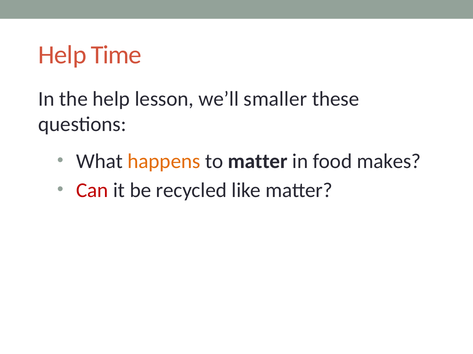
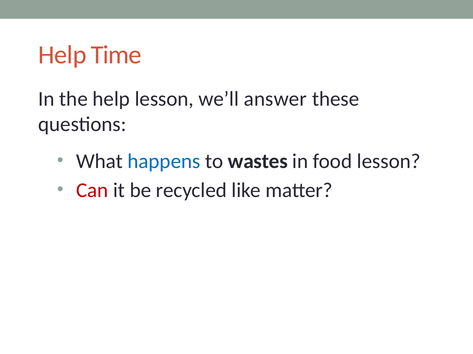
smaller: smaller -> answer (275, 99)
happens colour: orange -> blue (164, 162)
to matter: matter -> wastes (258, 162)
food makes: makes -> lesson (389, 162)
